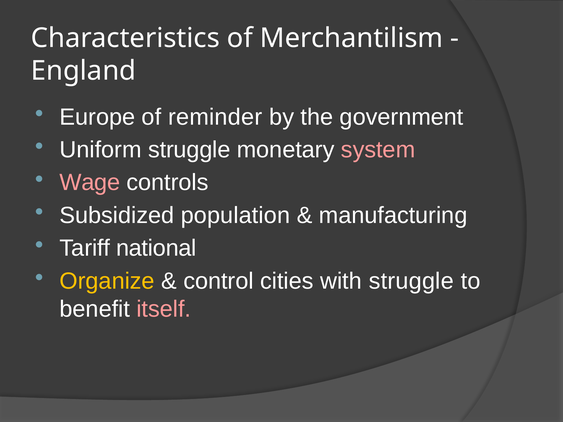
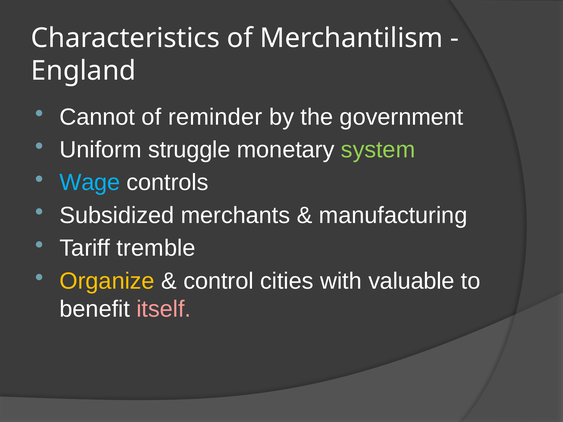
Europe: Europe -> Cannot (97, 117)
system colour: pink -> light green (378, 150)
Wage colour: pink -> light blue (90, 183)
population: population -> merchants (235, 216)
national: national -> tremble (156, 248)
with struggle: struggle -> valuable (411, 281)
